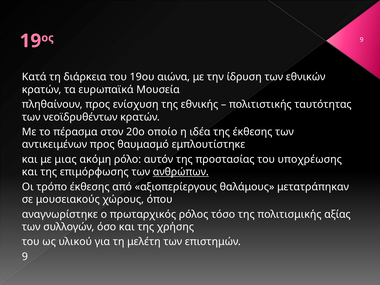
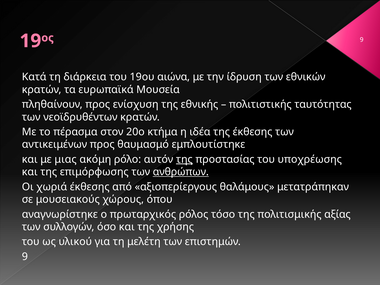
οποίο: οποίο -> κτήμα (163, 132)
της underline: none -> present (184, 159)
τρόπο: τρόπο -> χωριά (52, 187)
